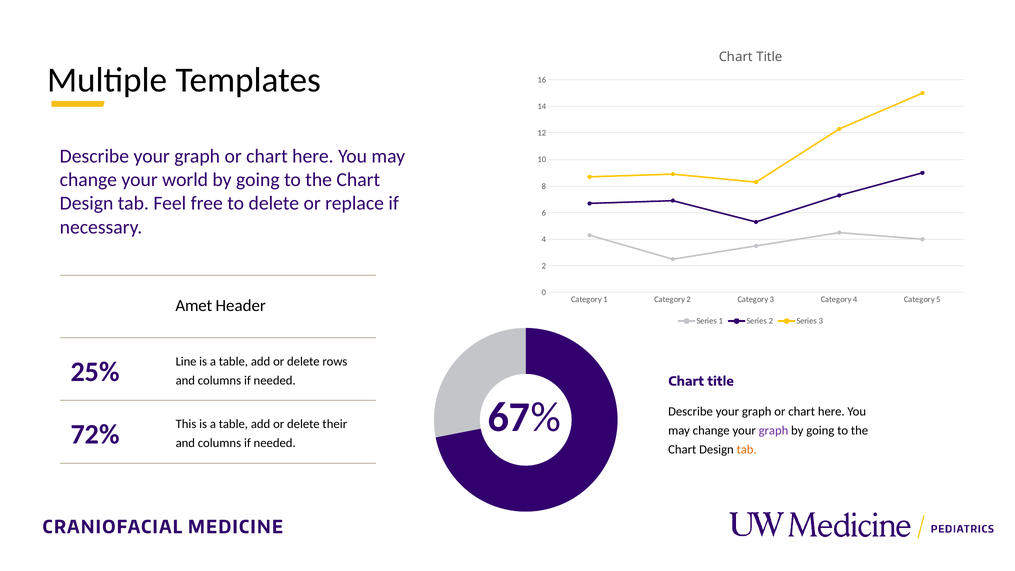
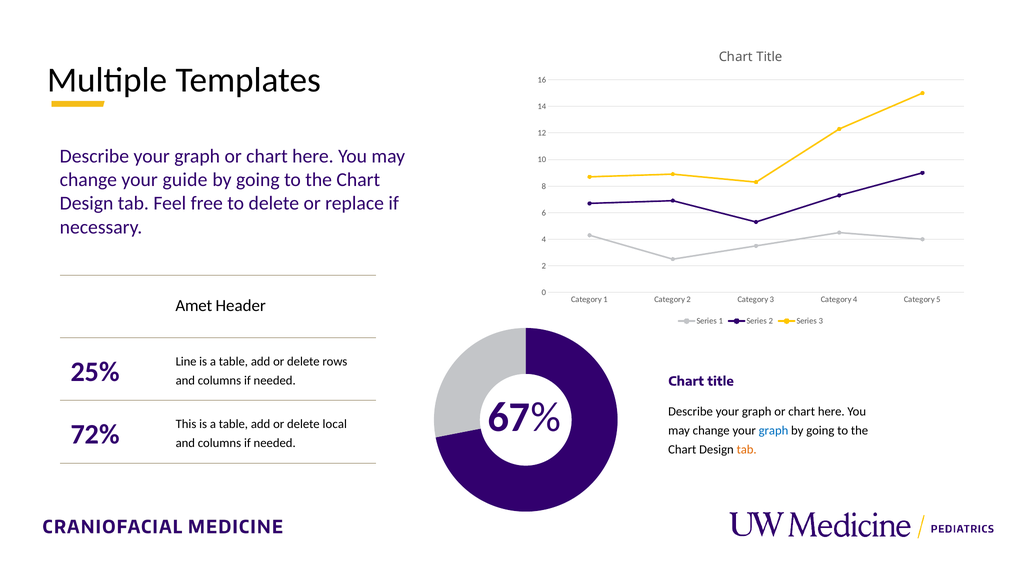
world: world -> guide (185, 180)
their: their -> local (335, 424)
graph colour: purple -> blue (773, 431)
